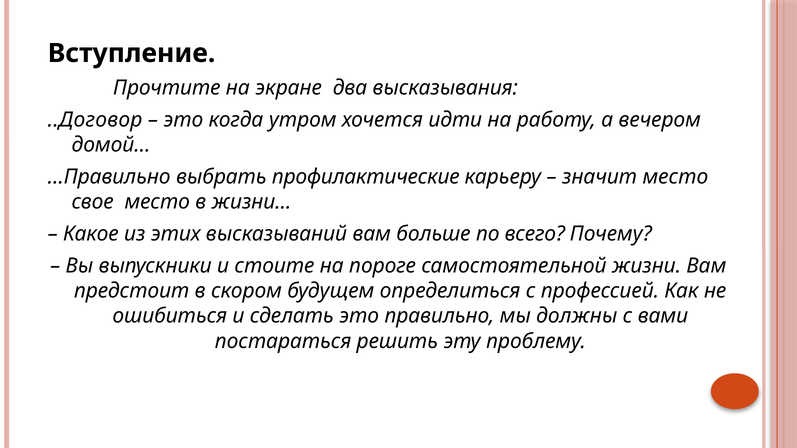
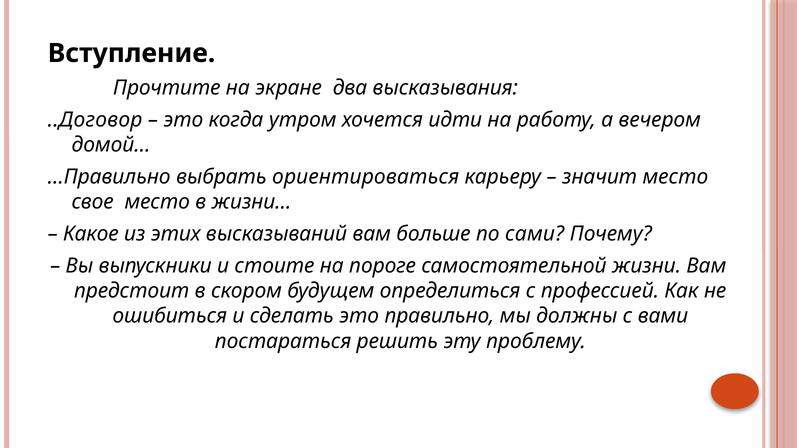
профилактические: профилактические -> ориентироваться (366, 177)
всего: всего -> сами (535, 234)
